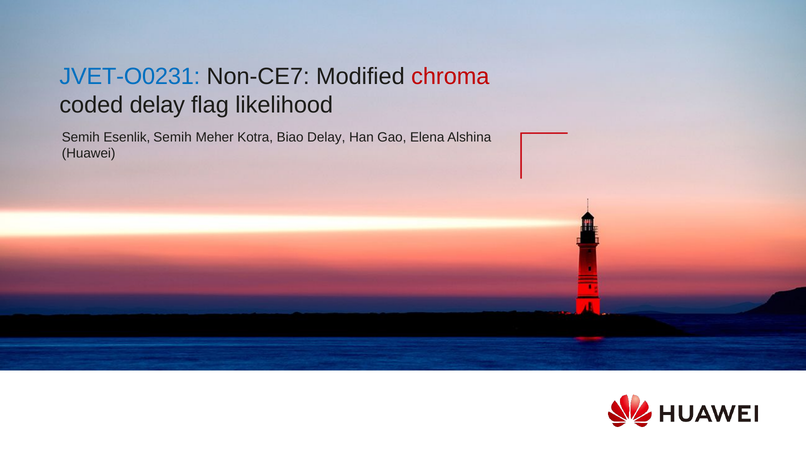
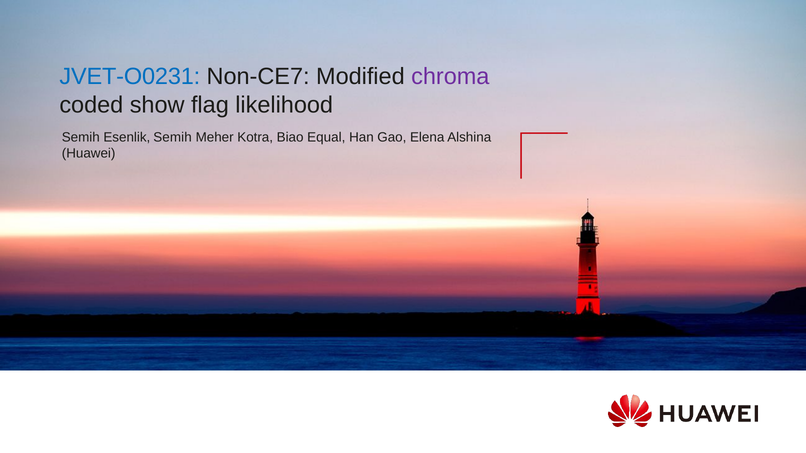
chroma colour: red -> purple (450, 76)
coded delay: delay -> show (157, 105)
Biao Delay: Delay -> Equal (326, 137)
